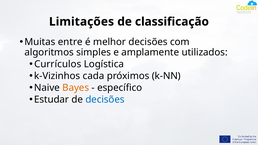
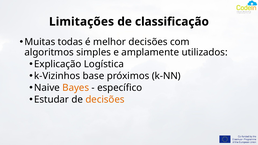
entre: entre -> todas (70, 42)
Currículos: Currículos -> Explicação (58, 64)
cada: cada -> base (94, 76)
decisões colour: blue -> orange (105, 100)
